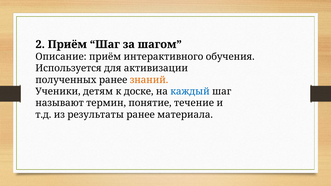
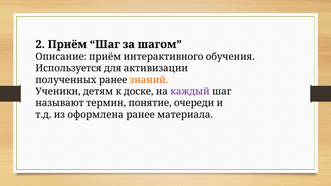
каждый colour: blue -> purple (190, 92)
течение: течение -> очереди (194, 103)
результаты: результаты -> оформлена (96, 115)
